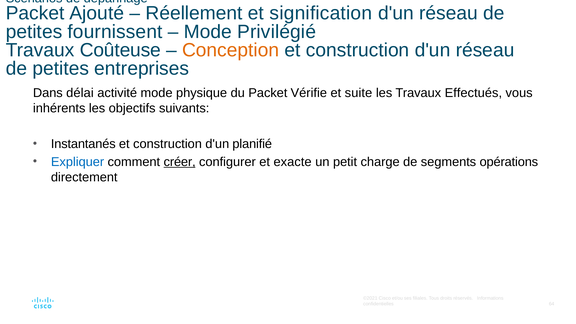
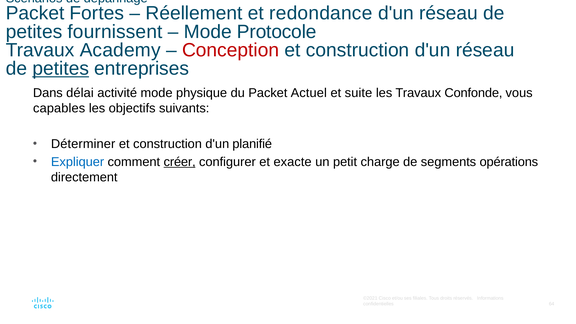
Ajouté: Ajouté -> Fortes (97, 13)
signification: signification -> redondance (321, 13)
Privilégié: Privilégié -> Protocole (277, 32)
Coûteuse: Coûteuse -> Academy (120, 50)
Conception colour: orange -> red (231, 50)
petites underline: none -> present (61, 69)
Vérifie: Vérifie -> Actuel (309, 93)
Effectués: Effectués -> Confonde (473, 93)
inhérents: inhérents -> capables (59, 108)
Instantanés: Instantanés -> Déterminer (83, 144)
